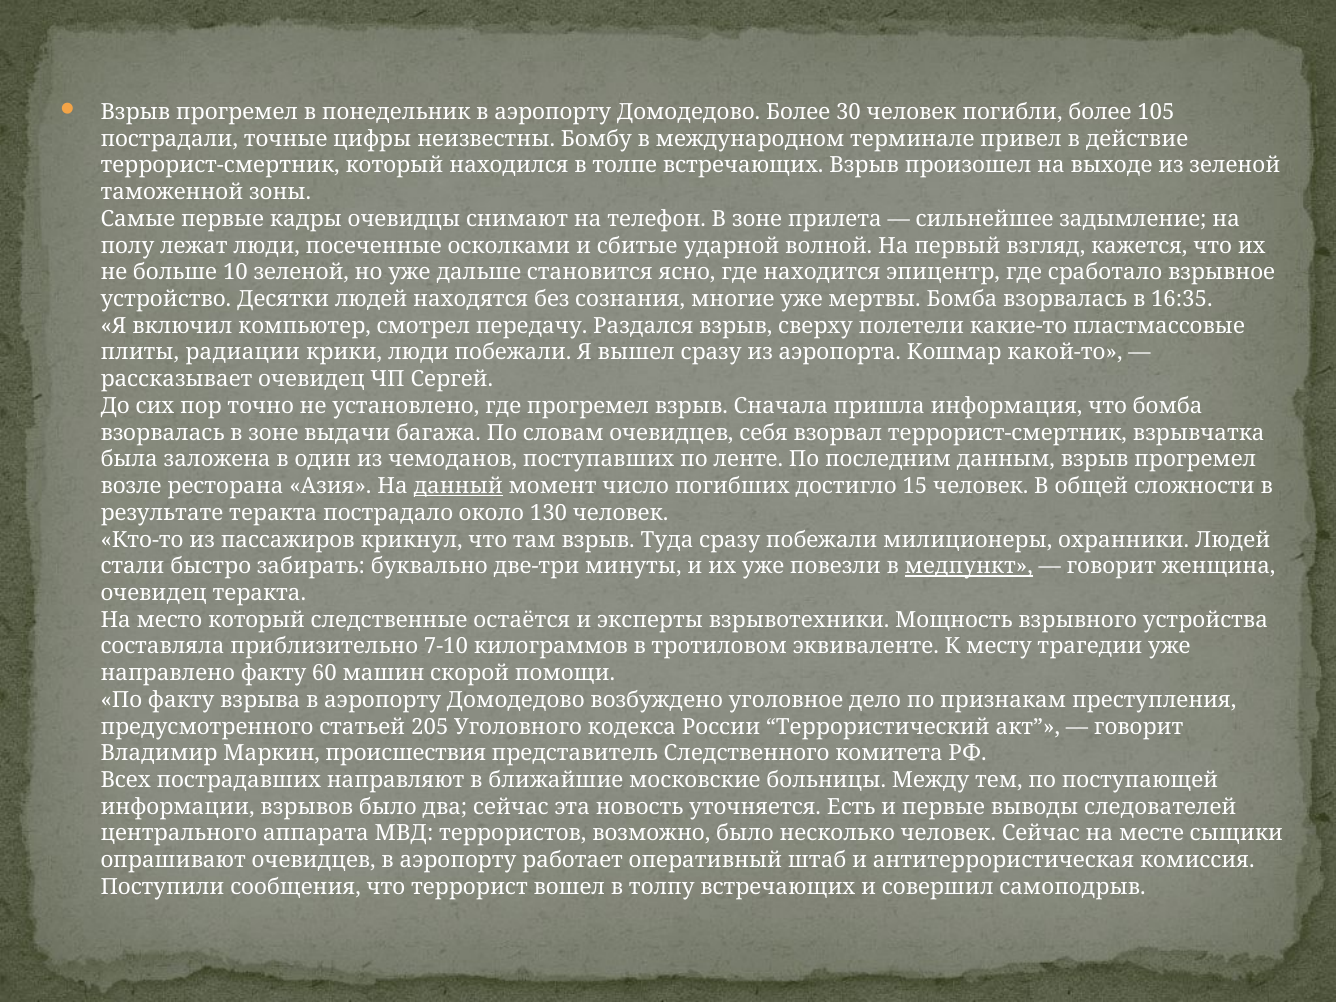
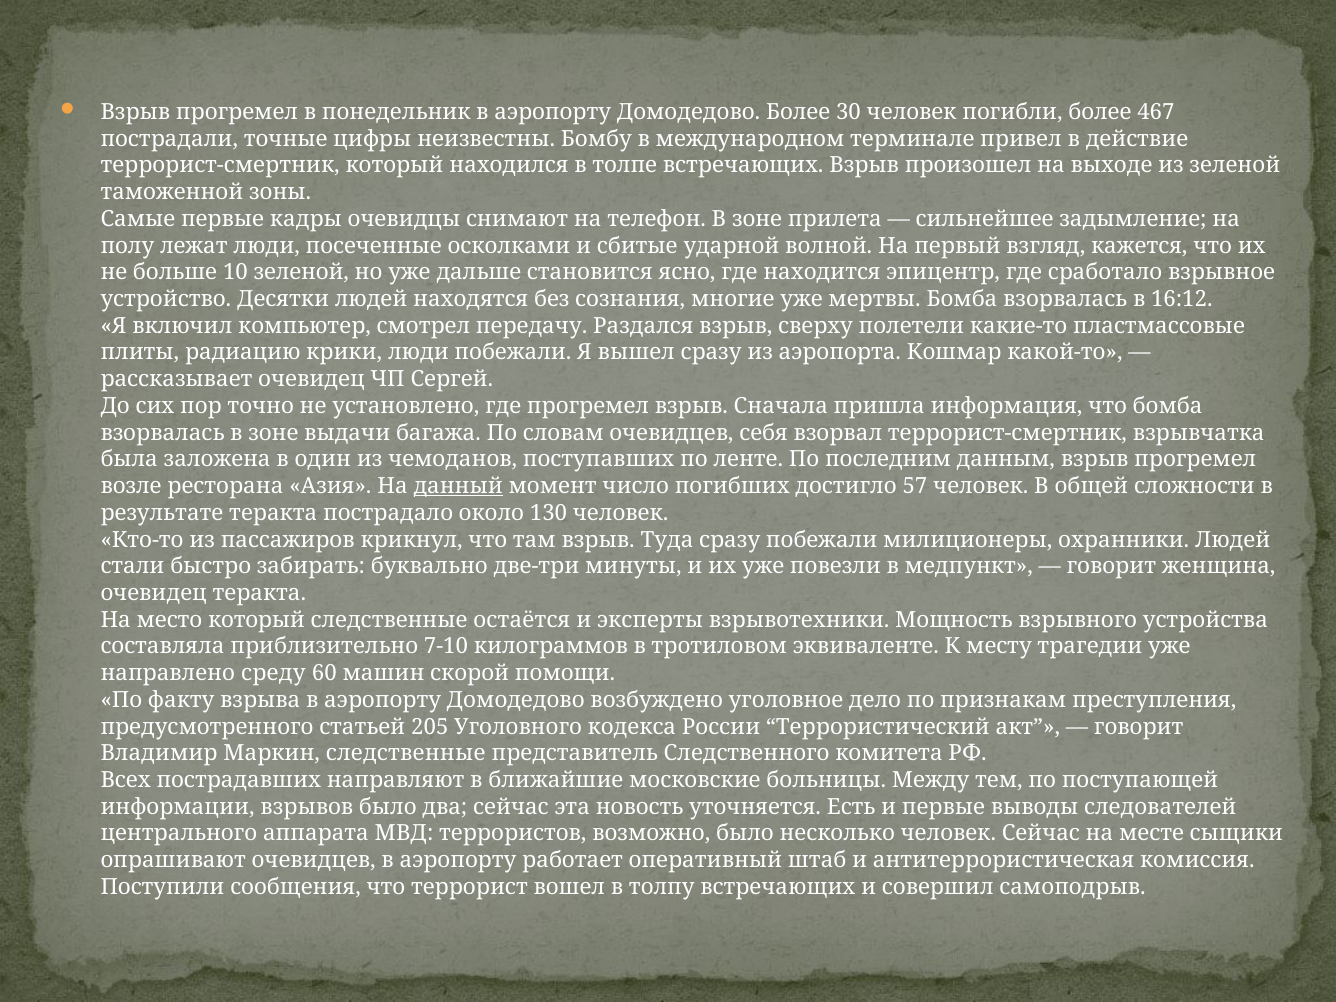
105: 105 -> 467 (1156, 112)
16:35: 16:35 -> 16:12 (1182, 299)
радиации: радиации -> радиацию (243, 353)
15: 15 -> 57 (915, 486)
медпункт underline: present -> none (969, 566)
направлено факту: факту -> среду (273, 673)
Маркин происшествия: происшествия -> следственные (406, 753)
